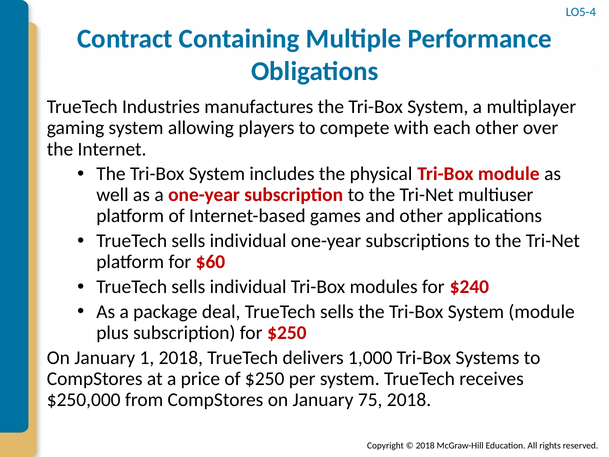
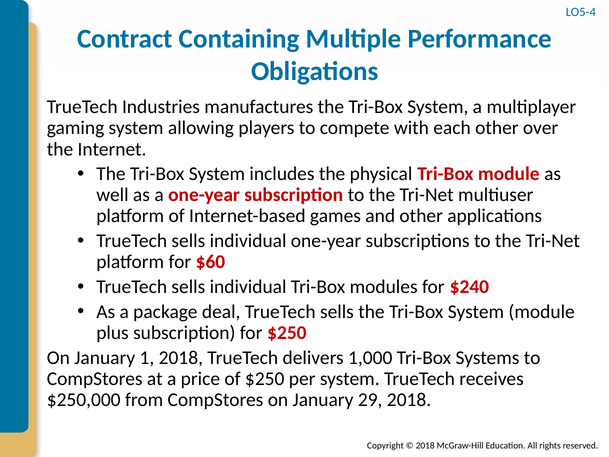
75: 75 -> 29 (370, 399)
